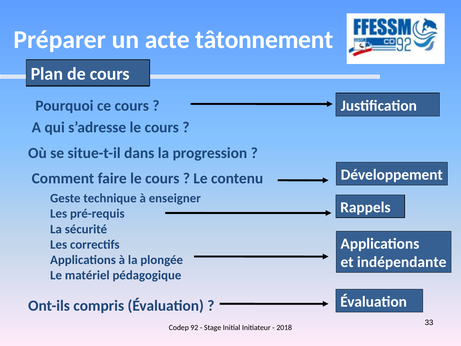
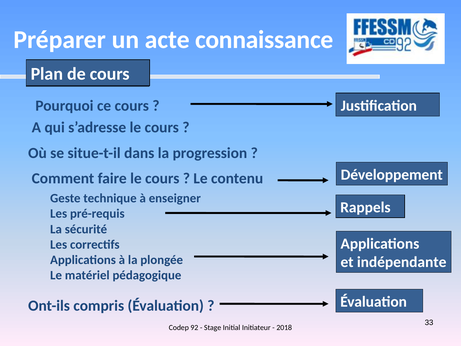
tâtonnement: tâtonnement -> connaissance (264, 40)
